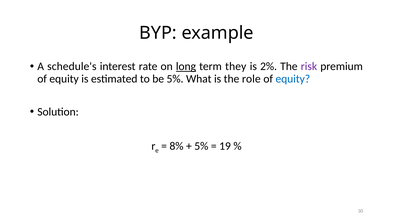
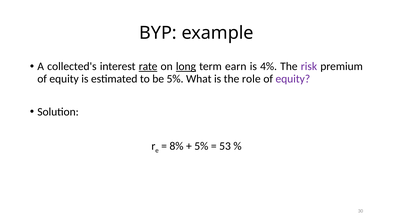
schedule's: schedule's -> collected's (72, 66)
rate underline: none -> present (148, 66)
they: they -> earn (236, 66)
2%: 2% -> 4% (269, 66)
equity colour: blue -> purple (293, 79)
19: 19 -> 53 (225, 146)
